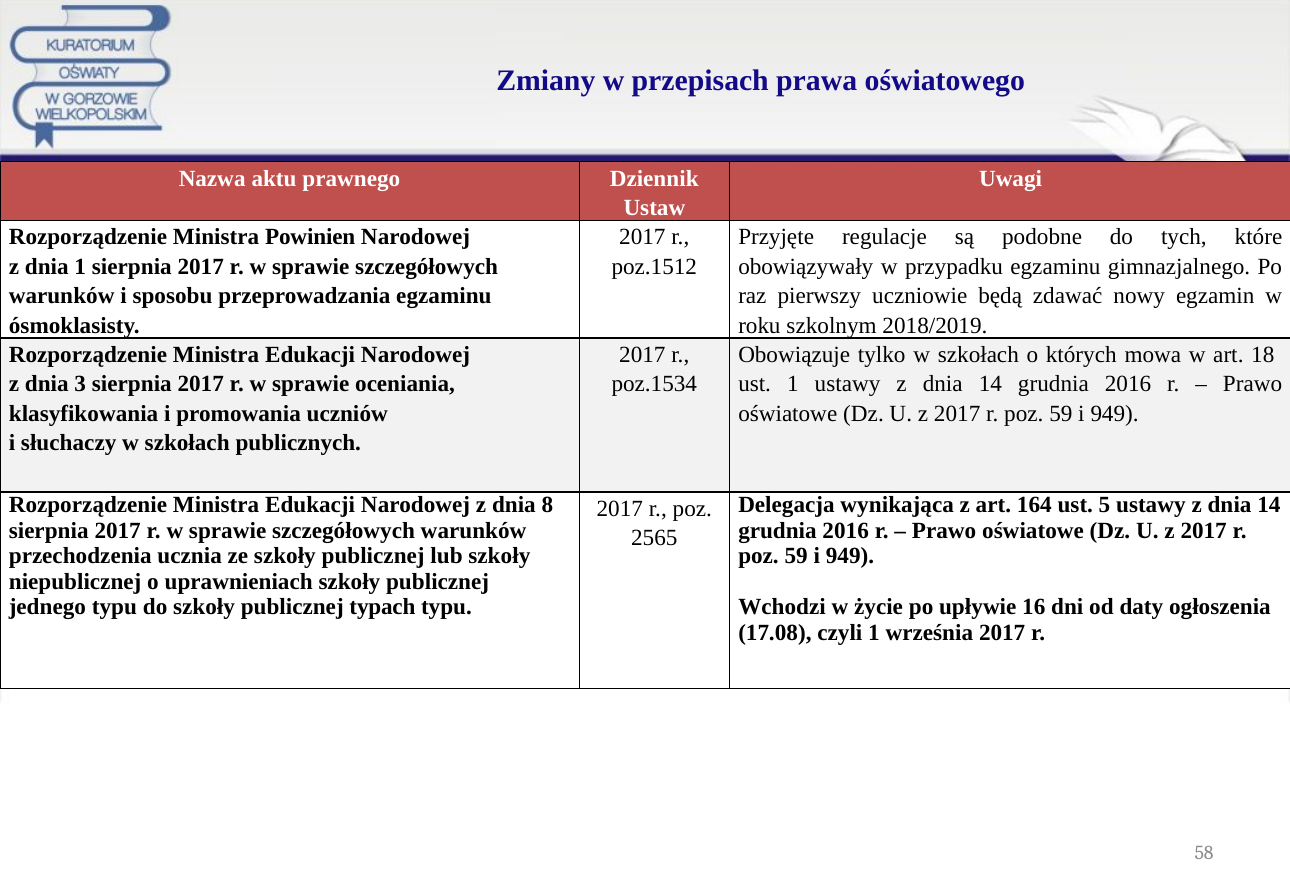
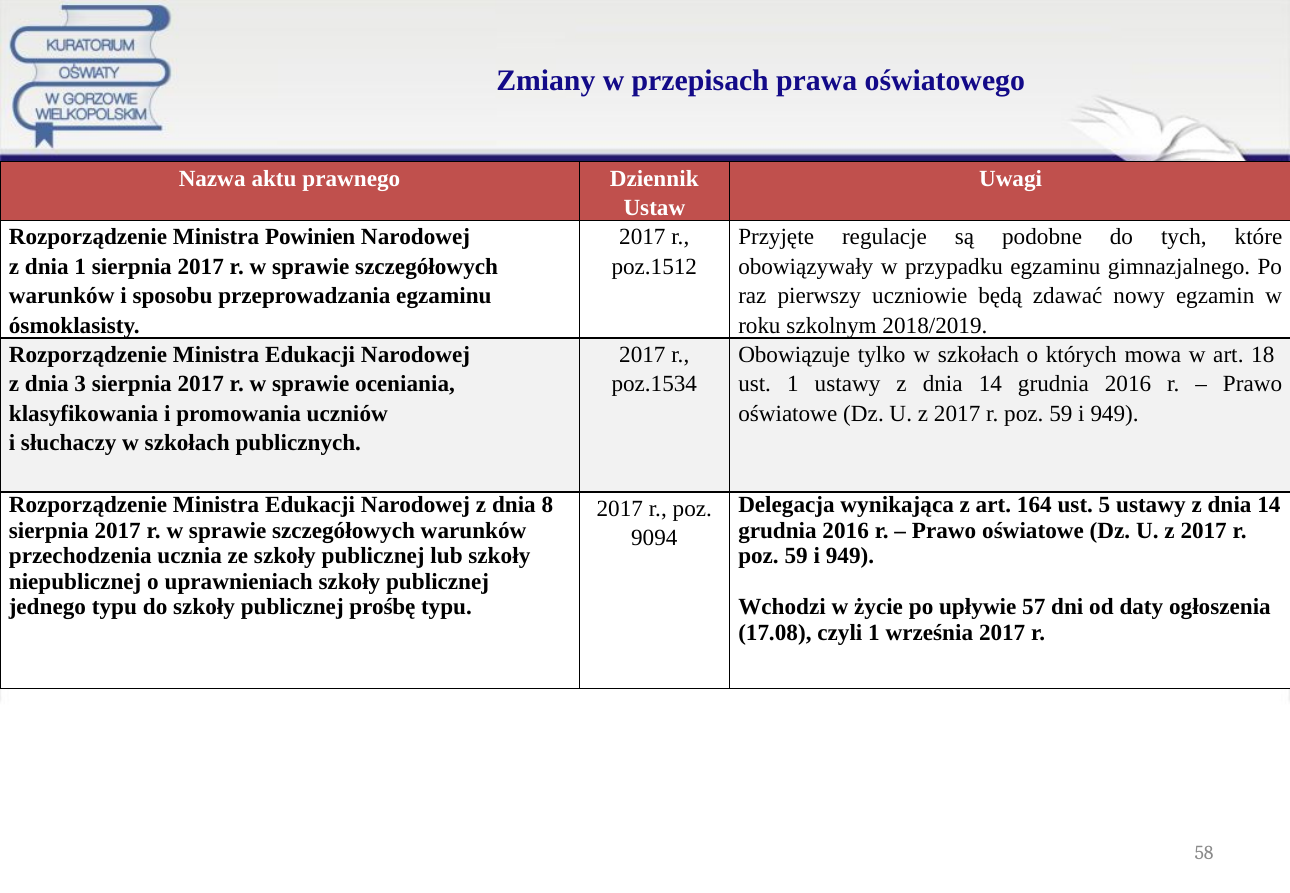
2565: 2565 -> 9094 (654, 538)
typach: typach -> prośbę (382, 607)
16: 16 -> 57 (1034, 607)
